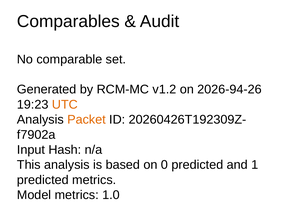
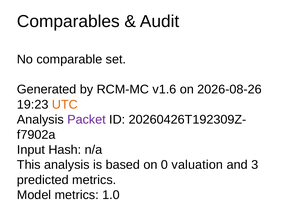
v1.2: v1.2 -> v1.6 (164, 90)
2026-94-26: 2026-94-26 -> 2026-08-26 (229, 90)
Packet colour: orange -> purple (86, 120)
0 predicted: predicted -> valuation (197, 165)
1: 1 -> 3 (255, 165)
